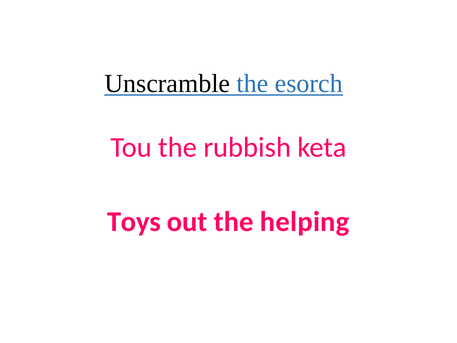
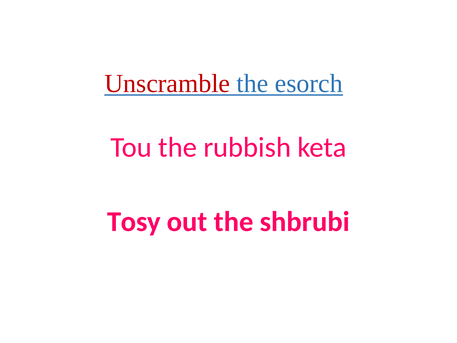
Unscramble colour: black -> red (167, 84)
Toys: Toys -> Tosy (134, 222)
helping: helping -> shbrubi (305, 222)
